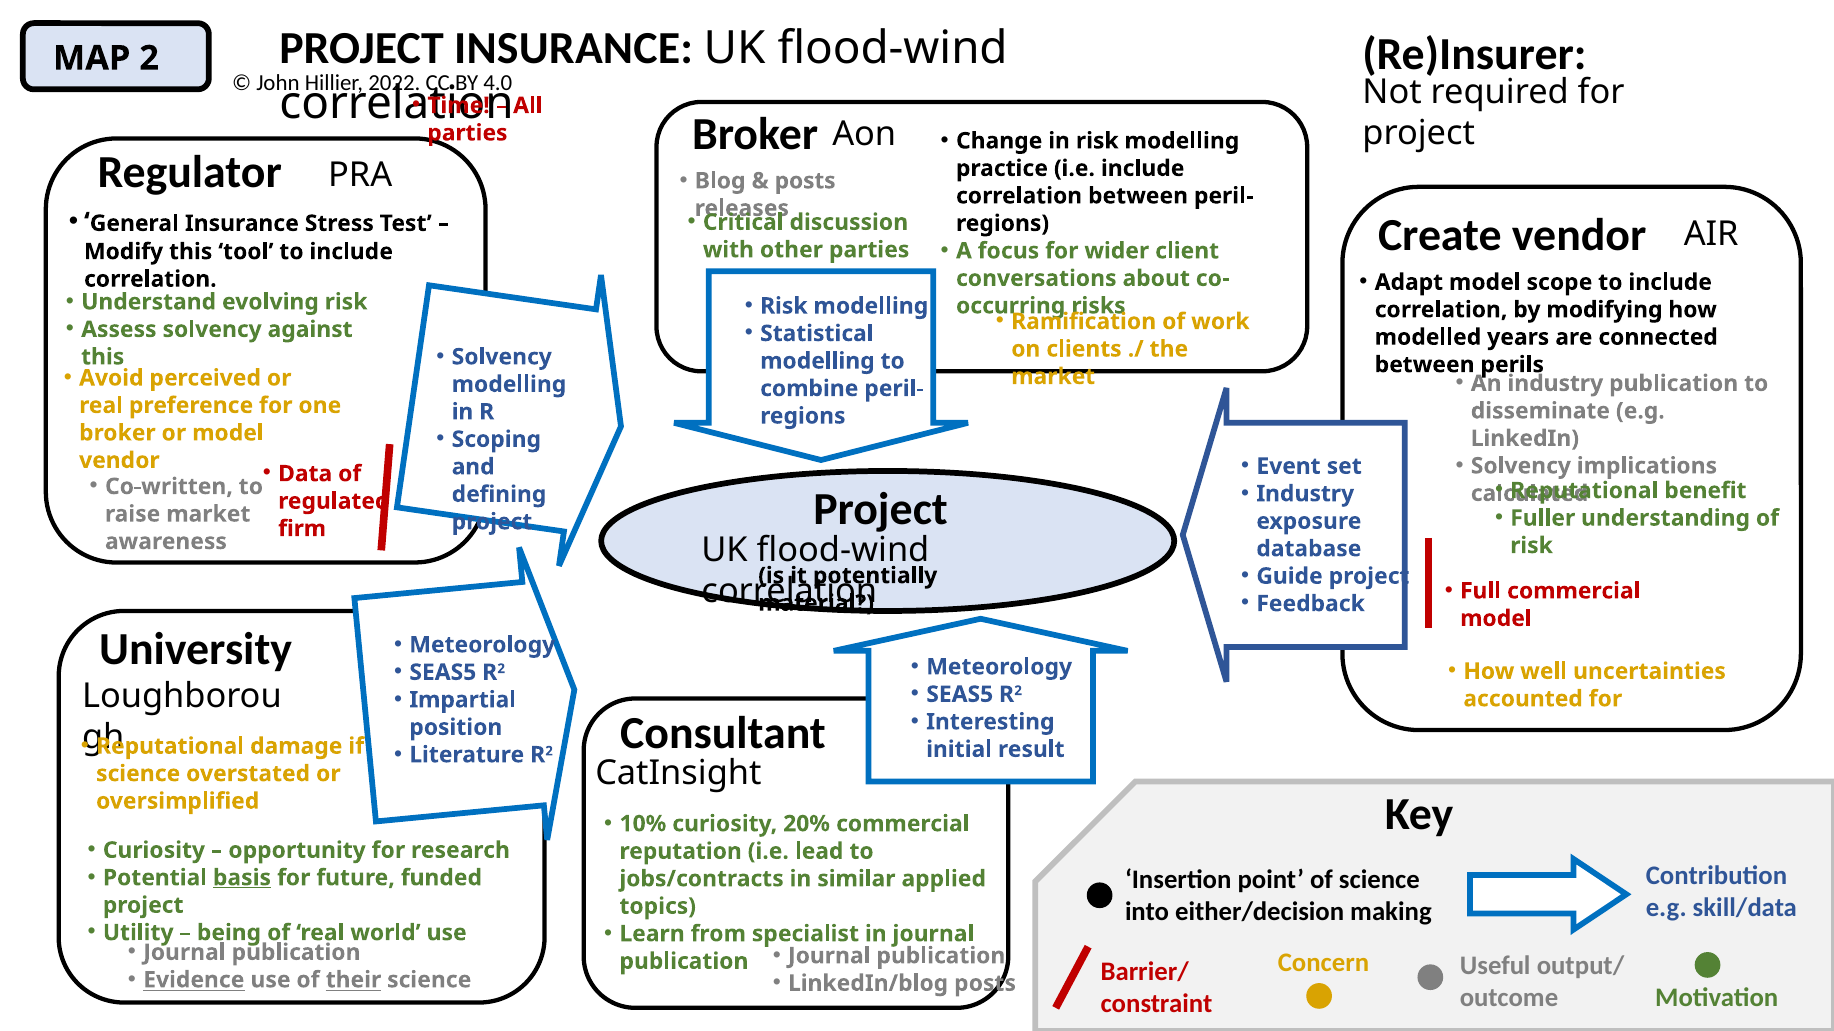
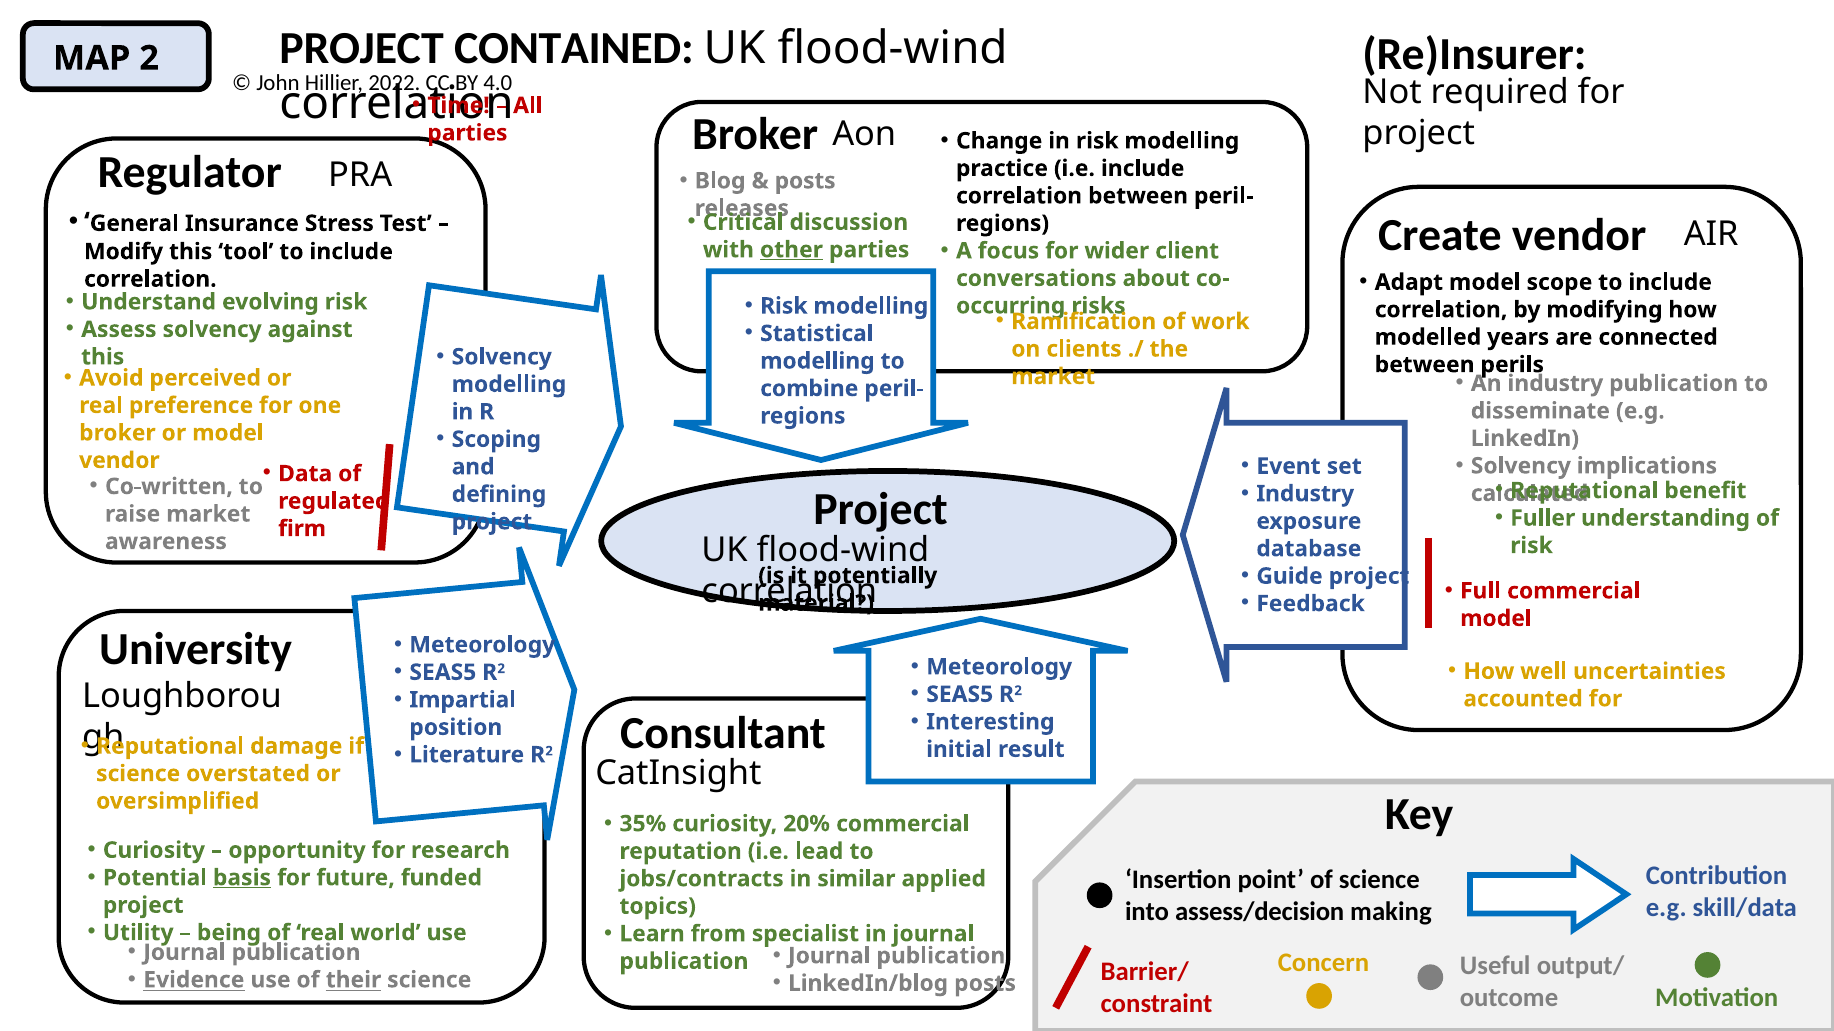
PROJECT INSURANCE: INSURANCE -> CONTAINED (574, 48)
other underline: none -> present (791, 250)
10%: 10% -> 35% (643, 824)
either/decision: either/decision -> assess/decision (1260, 913)
